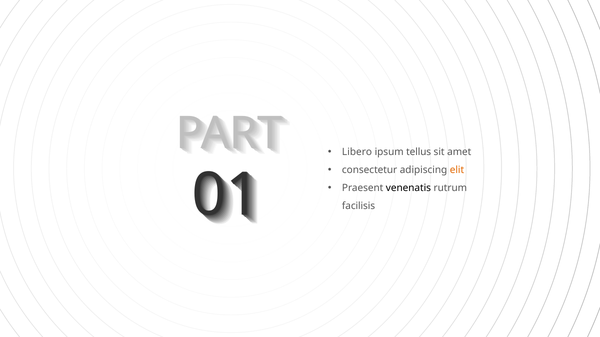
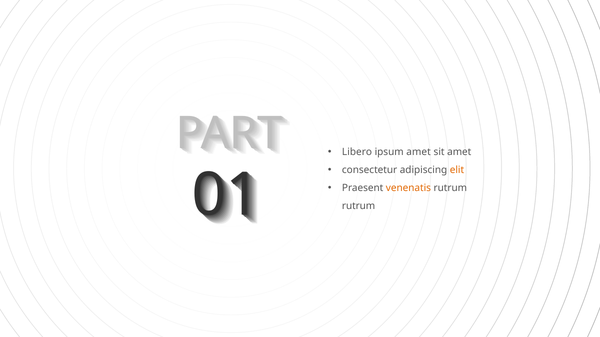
ipsum tellus: tellus -> amet (419, 152)
venenatis colour: black -> orange (408, 188)
facilisis: facilisis -> rutrum (359, 206)
